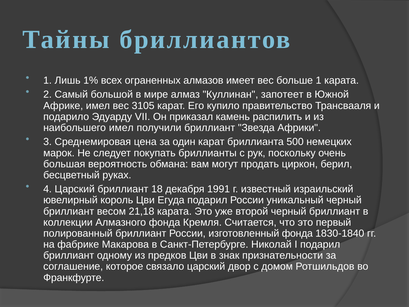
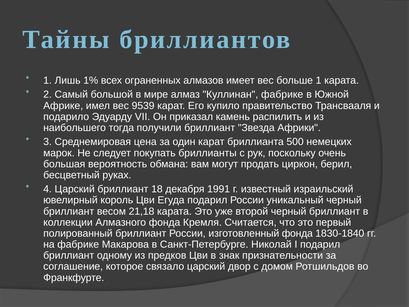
Куллинан запотеет: запотеет -> фабрике (282, 95)
3105: 3105 -> 9539 (143, 106)
наибольшего имел: имел -> тогда (121, 128)
